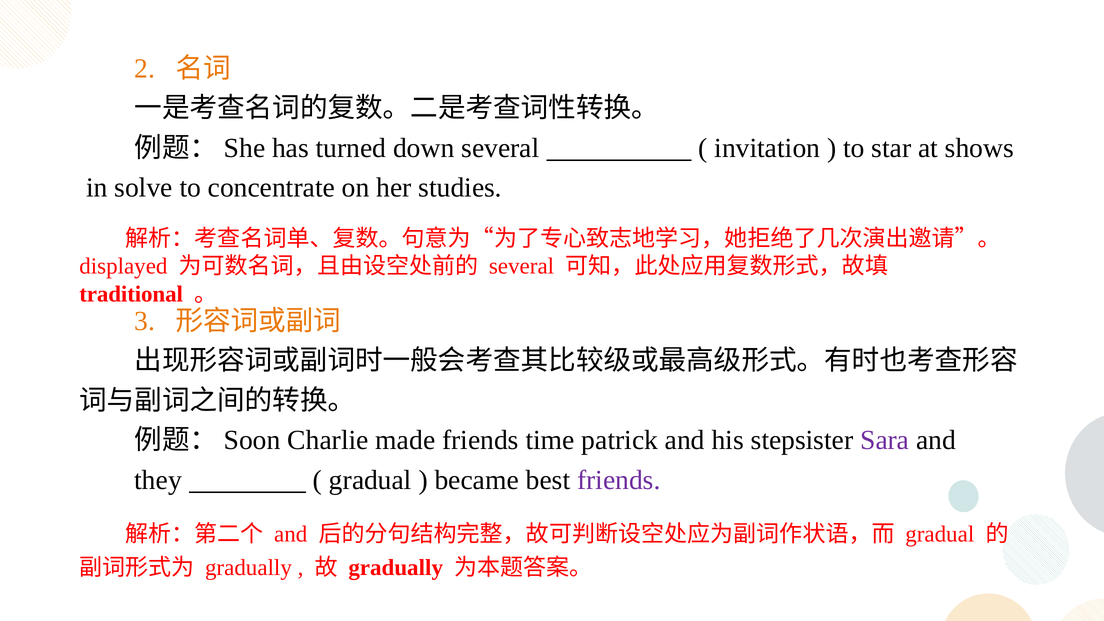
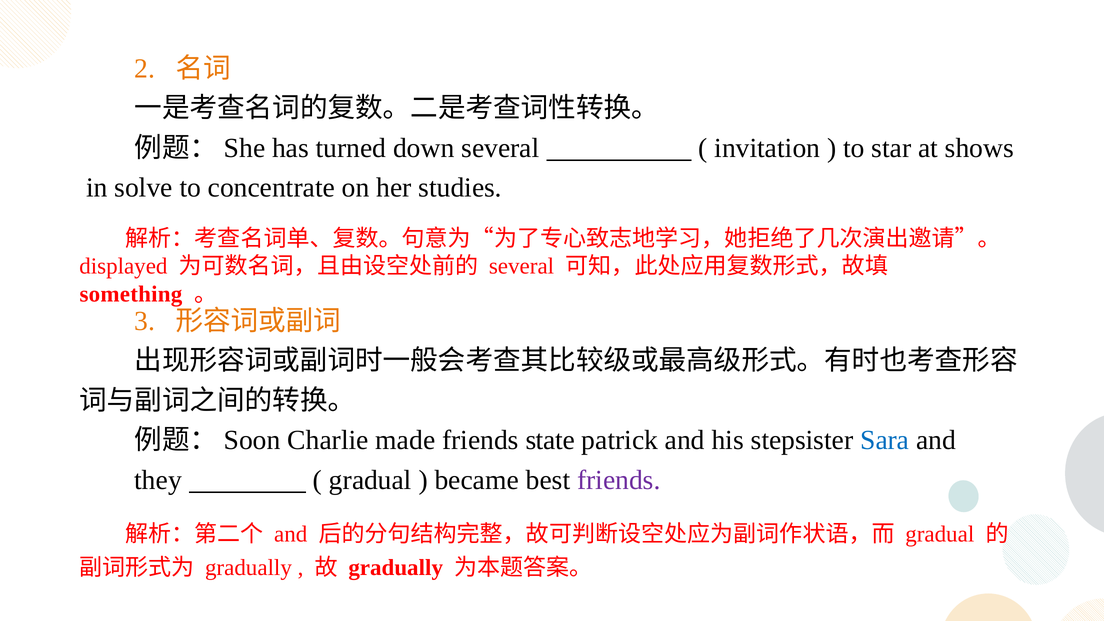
traditional: traditional -> something (131, 294)
time: time -> state (550, 440)
Sara colour: purple -> blue (885, 440)
